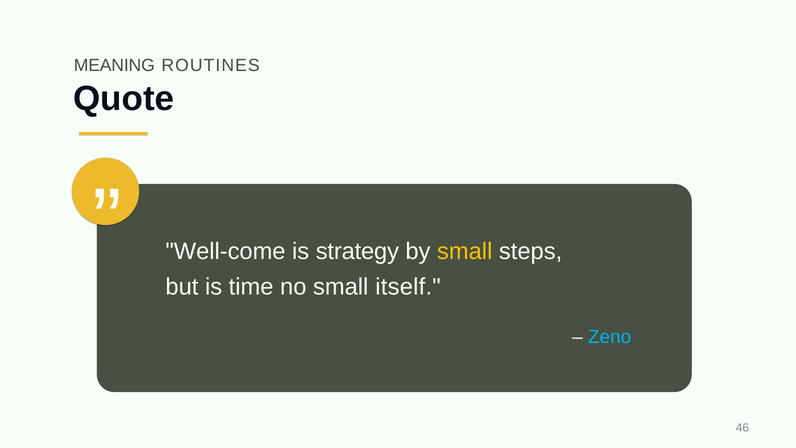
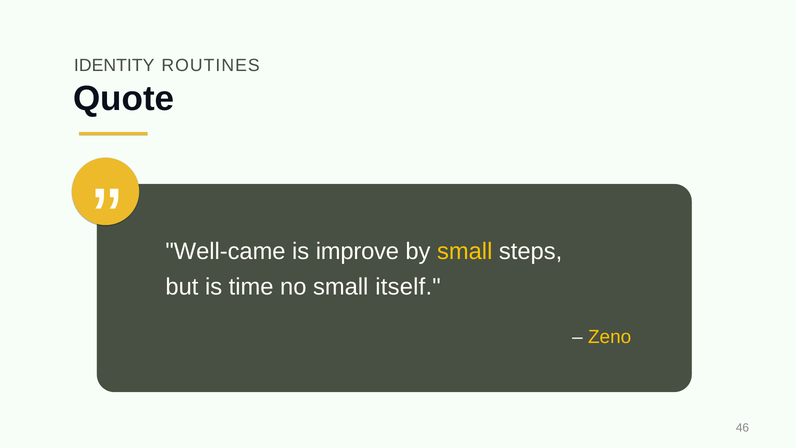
MEANING: MEANING -> IDENTITY (114, 65)
Well-come: Well-come -> Well-came (226, 251)
strategy: strategy -> improve (357, 251)
Zeno colour: light blue -> yellow (610, 337)
